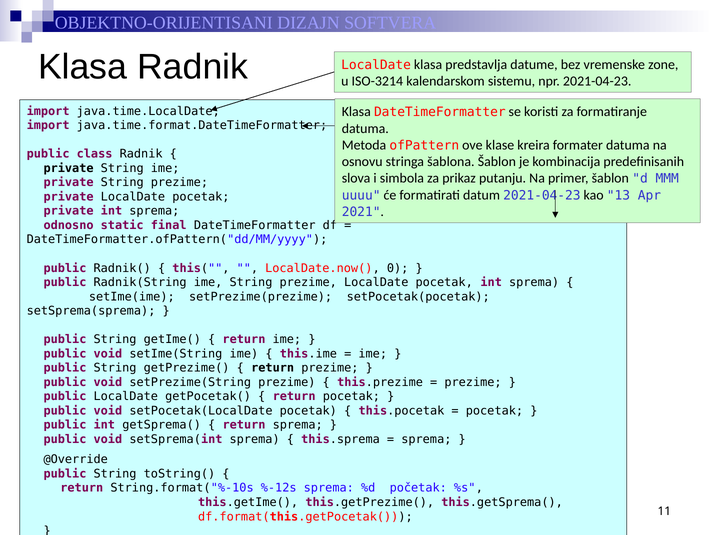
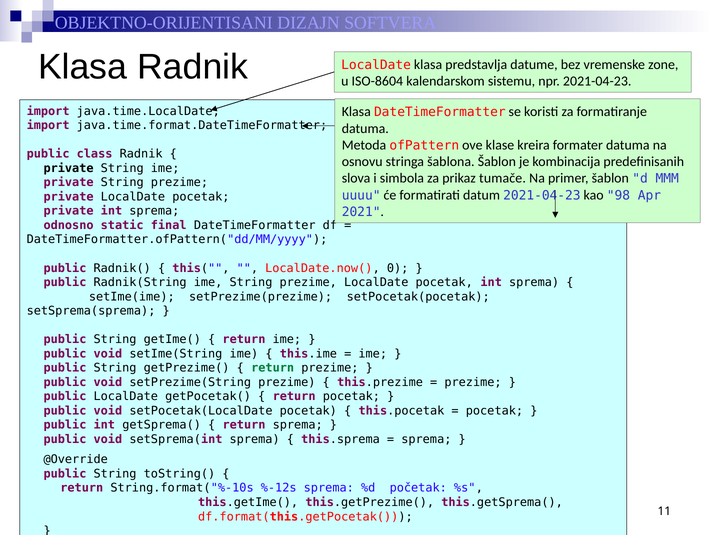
ISO-3214: ISO-3214 -> ISO-8604 (377, 81)
putanju: putanju -> tumače (502, 179)
13: 13 -> 98 (618, 196)
return colour: black -> green (273, 368)
